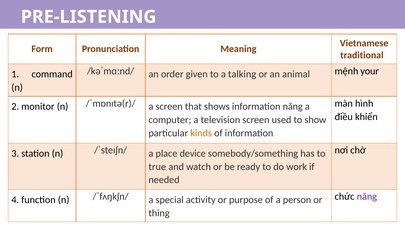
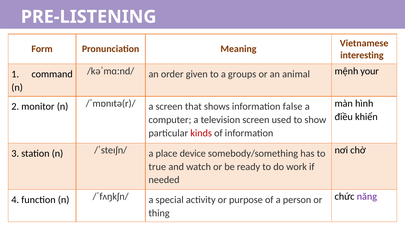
traditional: traditional -> interesting (362, 55)
talking: talking -> groups (242, 74)
information năng: năng -> false (293, 107)
kinds colour: orange -> red (201, 133)
